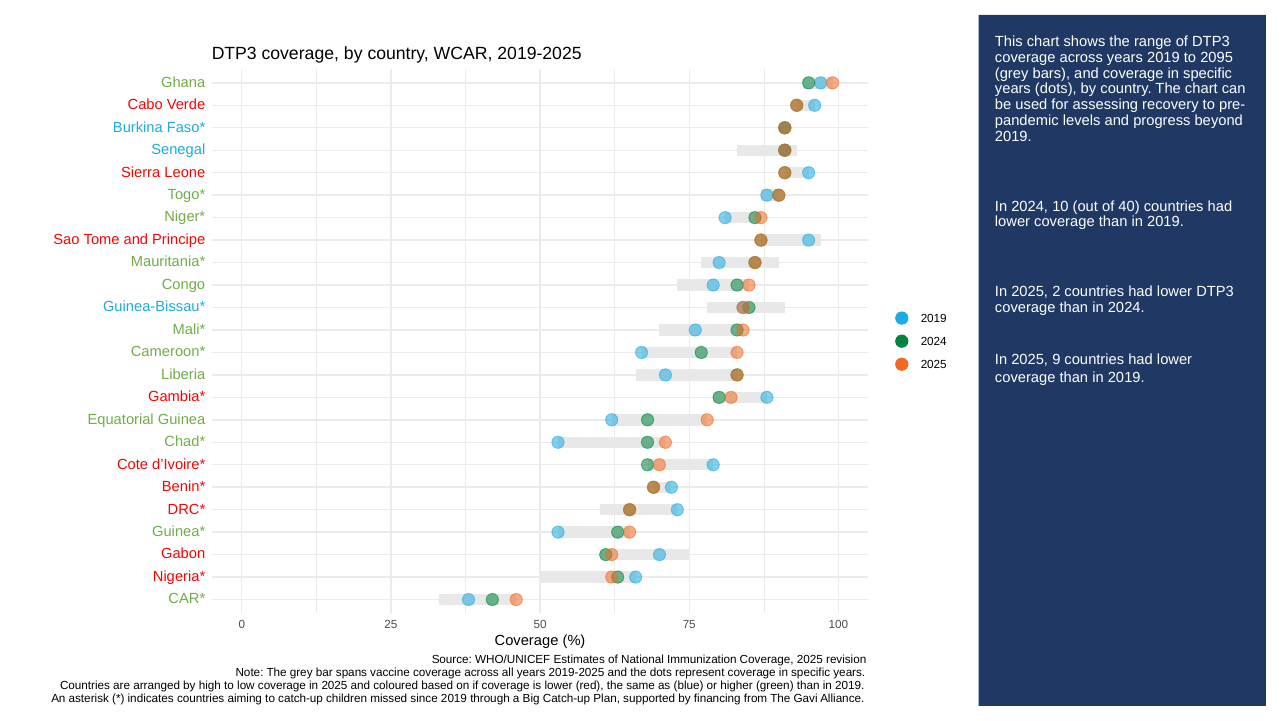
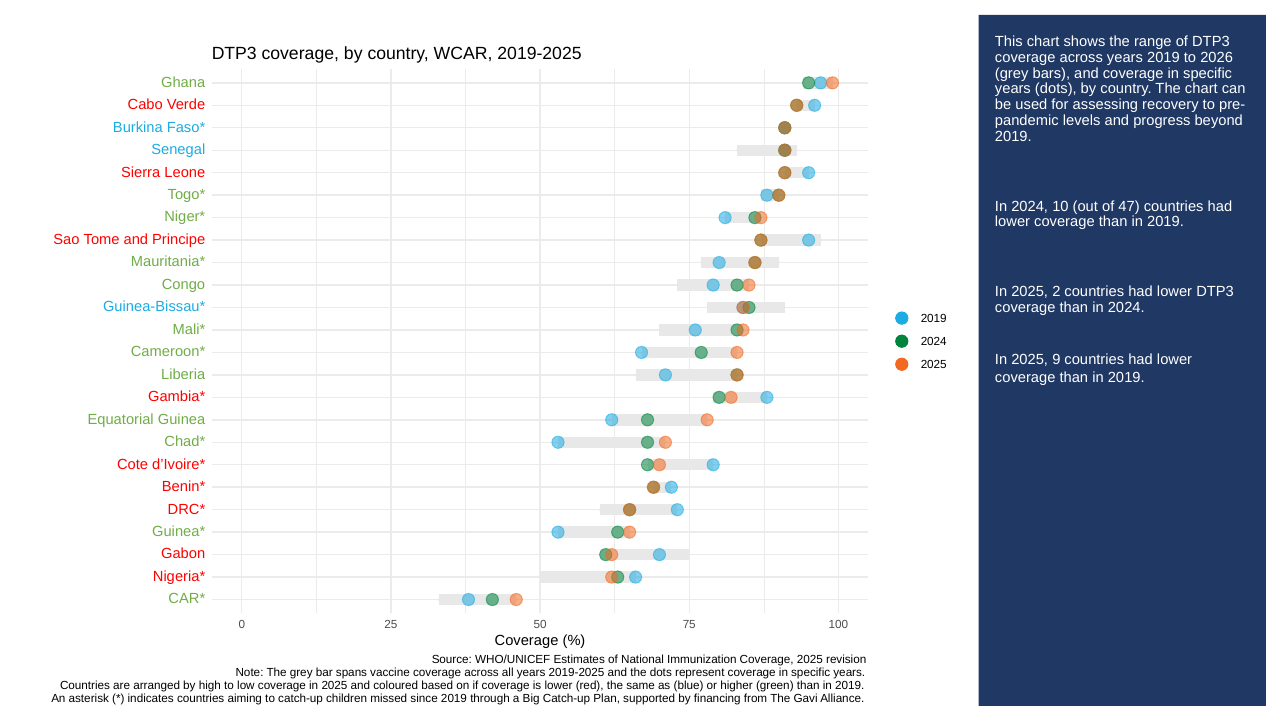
2095: 2095 -> 2026 (1217, 57)
40: 40 -> 47 (1129, 206)
